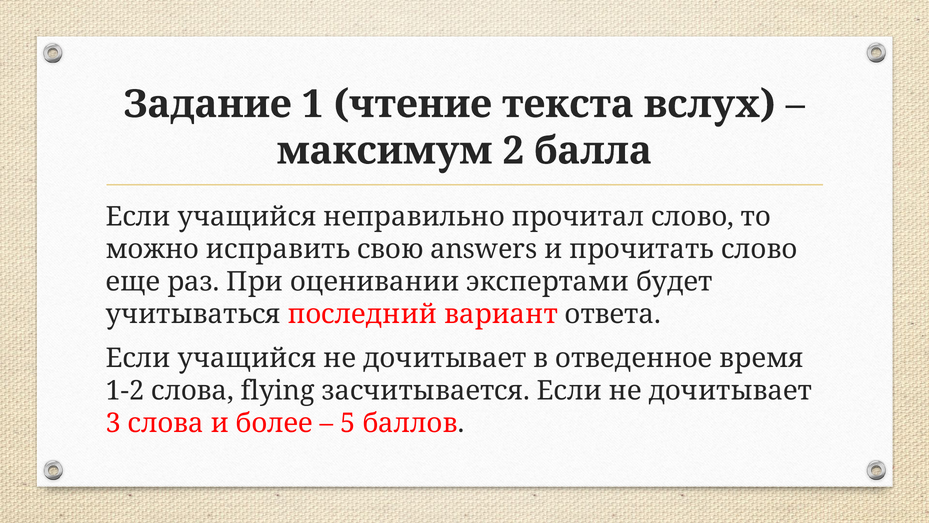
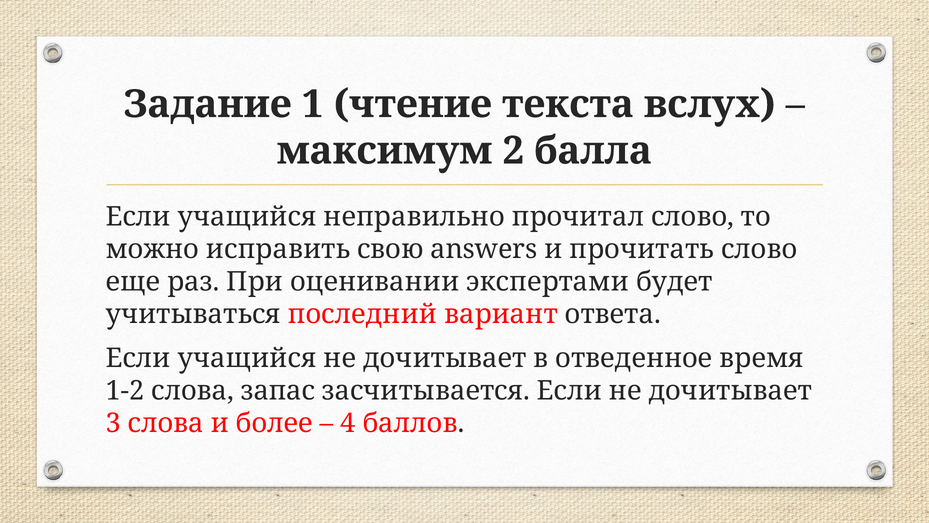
flying: flying -> запас (278, 390)
5: 5 -> 4 (348, 423)
